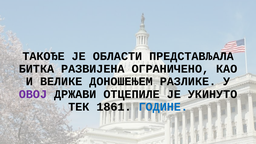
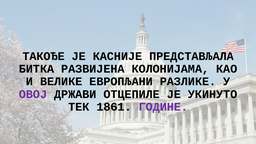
ОБЛАСТИ: ОБЛАСТИ -> КАСНИЈЕ (118, 56)
ОГРАНИЧЕНО: ОГРАНИЧЕНО -> КОЛОНИЈАМА (170, 69)
ДОНОШЕЊЕМ: ДОНОШЕЊЕМ -> ЕВРОПЉАНИ (121, 81)
ГОДИНЕ colour: blue -> purple (163, 107)
